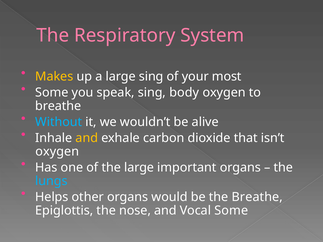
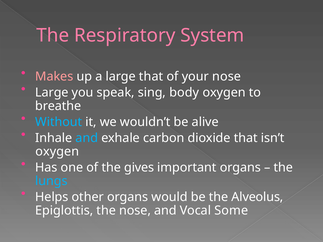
Makes colour: yellow -> pink (54, 77)
large sing: sing -> that (151, 77)
your most: most -> nose (227, 77)
Some: Some -> Large (52, 92)
and colour: yellow -> light blue (87, 138)
the large: large -> gives (139, 168)
the Breathe: Breathe -> Alveolus (257, 197)
